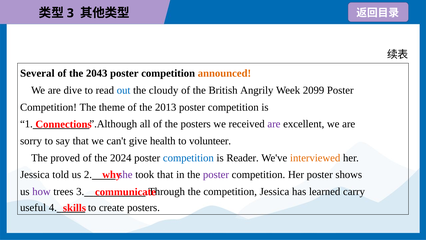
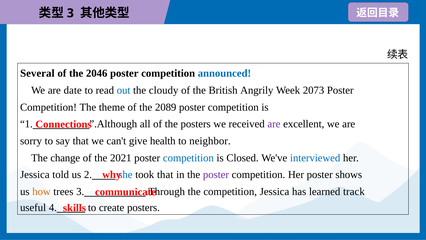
2043: 2043 -> 2046 (97, 73)
announced colour: orange -> blue (224, 73)
dive: dive -> date (73, 90)
2099: 2099 -> 2073 (314, 90)
2013: 2013 -> 2089 (166, 107)
volunteer: volunteer -> neighbor (210, 141)
proved: proved -> change (65, 158)
2024: 2024 -> 2021 (121, 158)
Reader: Reader -> Closed (243, 158)
interviewed colour: orange -> blue (315, 158)
she colour: purple -> blue (125, 175)
how colour: purple -> orange (41, 191)
carry: carry -> track (354, 191)
